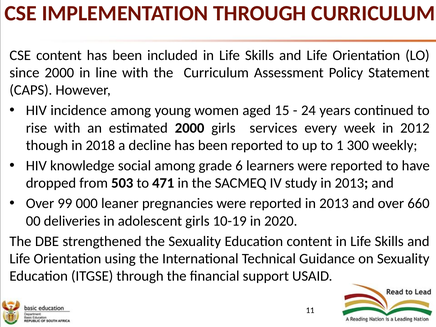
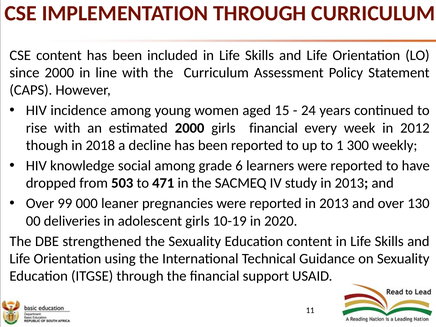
girls services: services -> financial (274, 128)
660: 660 -> 130 (418, 203)
